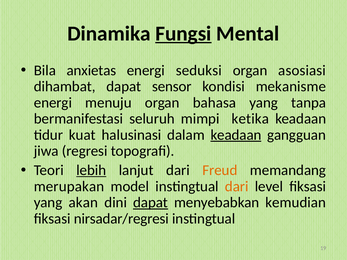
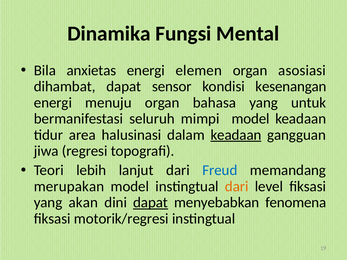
Fungsi underline: present -> none (183, 34)
seduksi: seduksi -> elemen (199, 70)
mekanisme: mekanisme -> kesenangan (291, 87)
tanpa: tanpa -> untuk (309, 103)
mimpi ketika: ketika -> model (251, 119)
kuat: kuat -> area (82, 135)
lebih underline: present -> none (91, 170)
Freud colour: orange -> blue (220, 170)
kemudian: kemudian -> fenomena (296, 203)
nirsadar/regresi: nirsadar/regresi -> motorik/regresi (121, 219)
